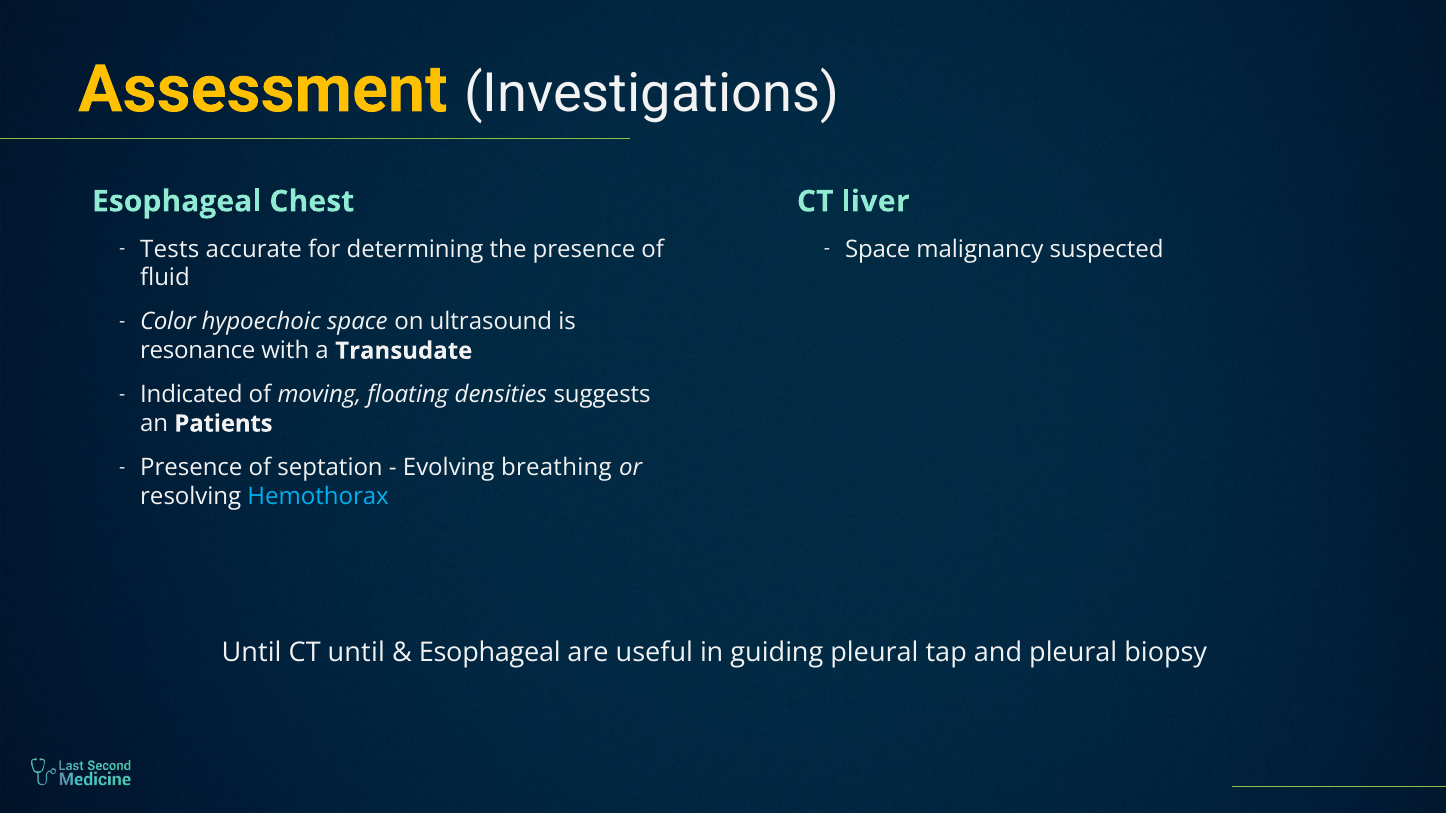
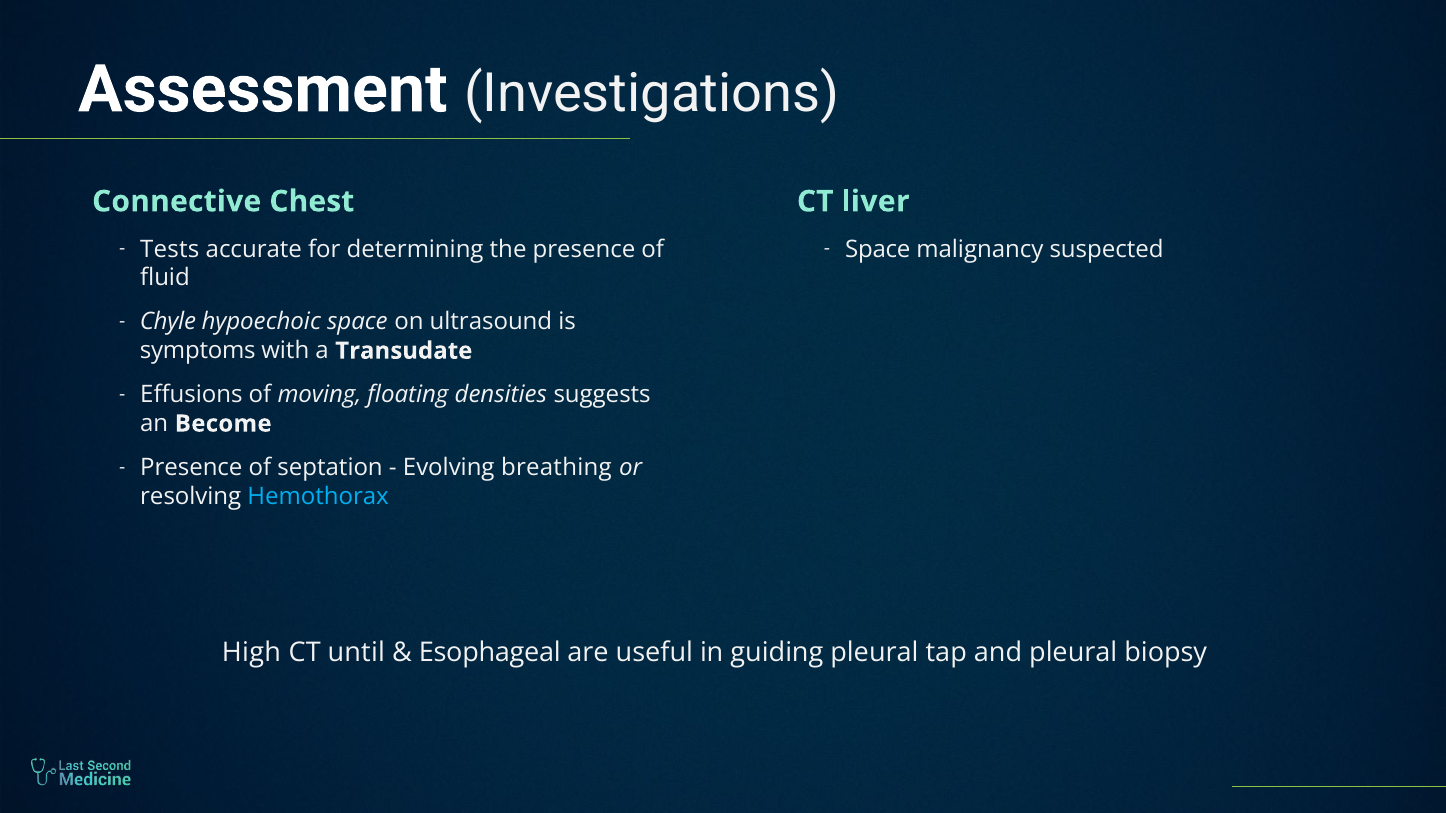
Assessment colour: yellow -> white (263, 90)
Esophageal: Esophageal -> Connective (177, 202)
Color: Color -> Chyle (168, 322)
resonance: resonance -> symptoms (198, 351)
Indicated: Indicated -> Effusions (191, 395)
Patients: Patients -> Become (223, 424)
Until: Until -> High (251, 653)
